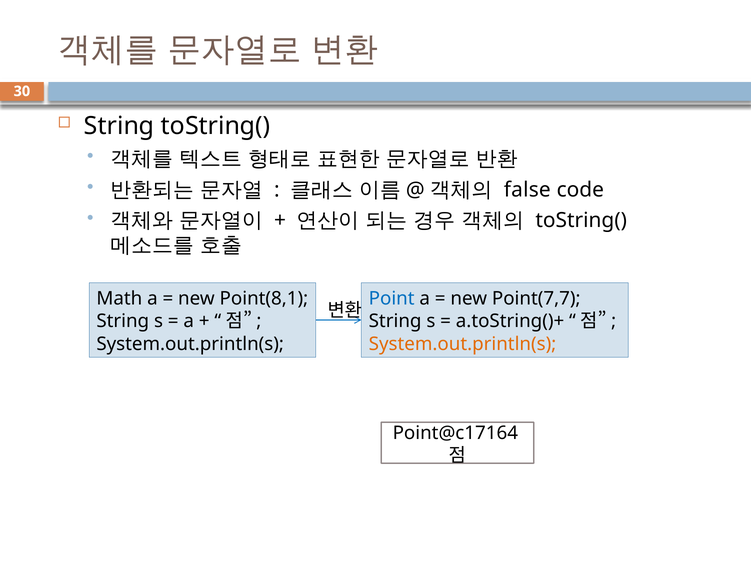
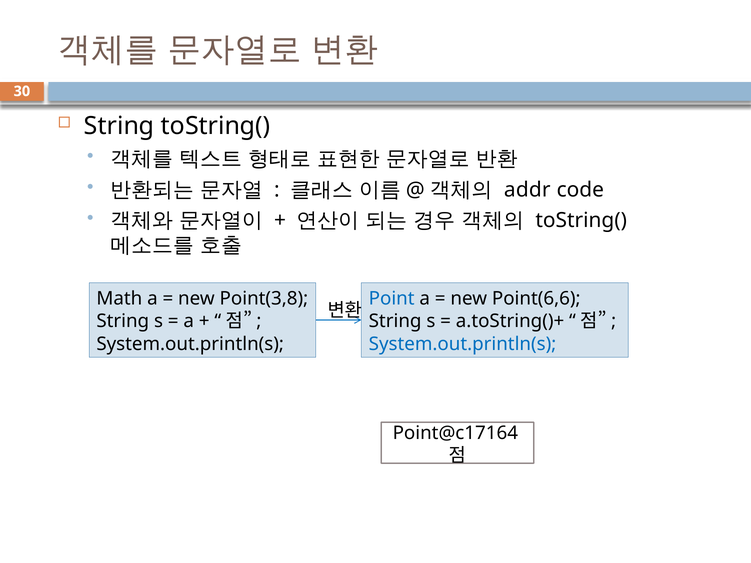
false: false -> addr (527, 190)
Point(8,1: Point(8,1 -> Point(3,8 (264, 299)
Point(7,7: Point(7,7 -> Point(6,6 (536, 299)
System.out.println(s colour: orange -> blue (463, 344)
